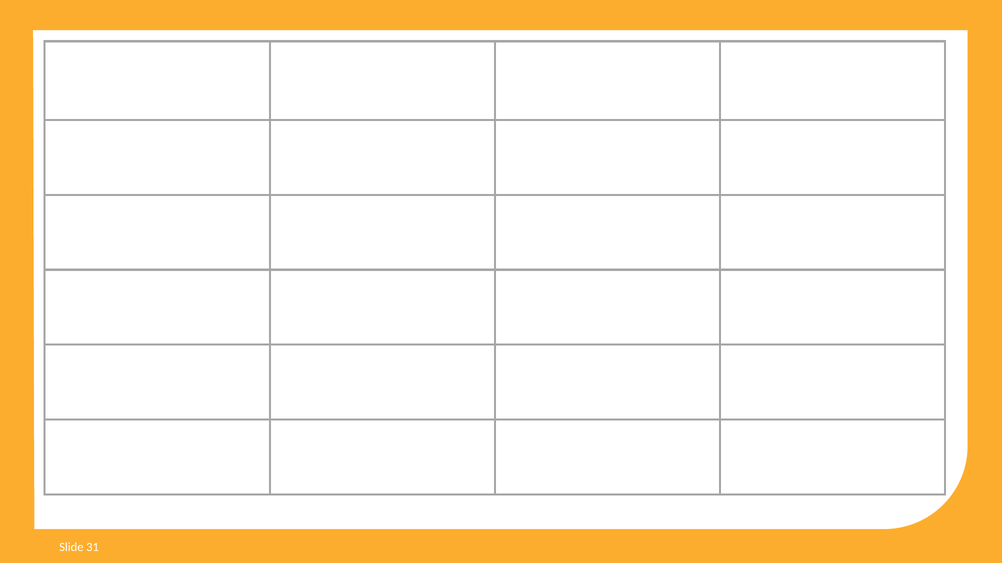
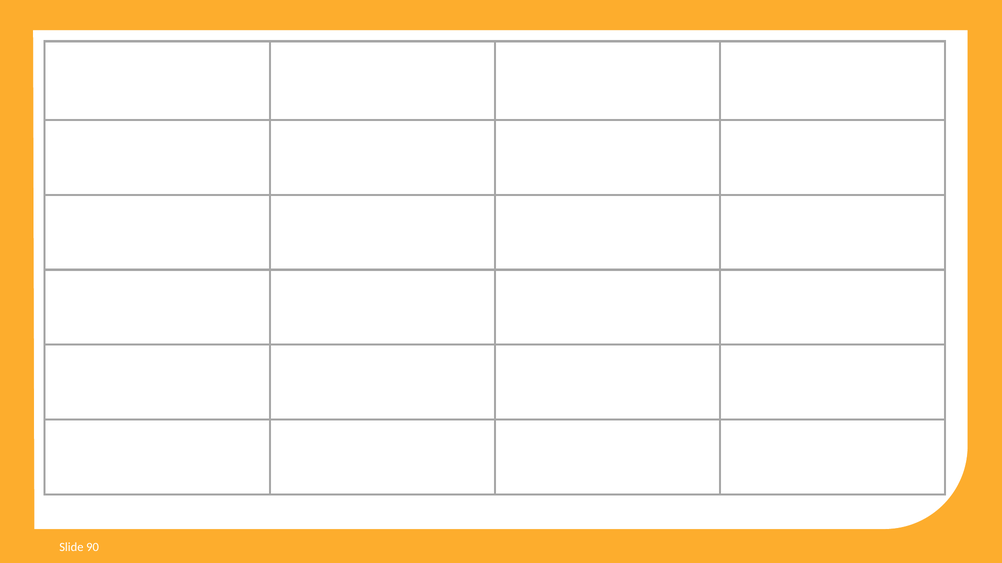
31: 31 -> 90 (93, 548)
